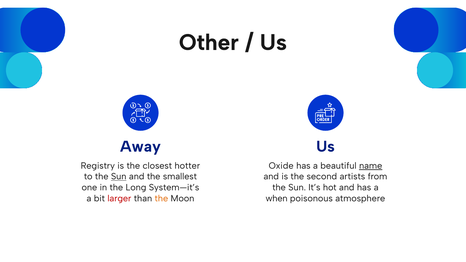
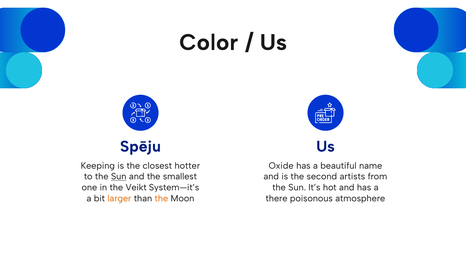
Other: Other -> Color (209, 43)
Away: Away -> Spēju (140, 147)
Registry: Registry -> Keeping (98, 166)
name underline: present -> none (371, 166)
Long: Long -> Veikt (136, 188)
larger colour: red -> orange (119, 198)
when: when -> there (277, 198)
